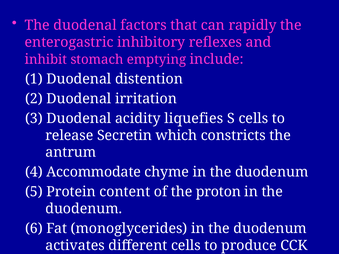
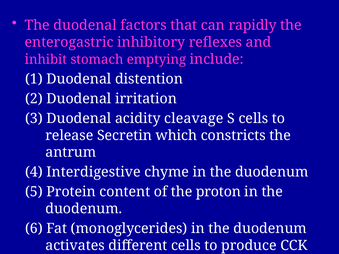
liquefies: liquefies -> cleavage (194, 119)
Accommodate: Accommodate -> Interdigestive (94, 172)
